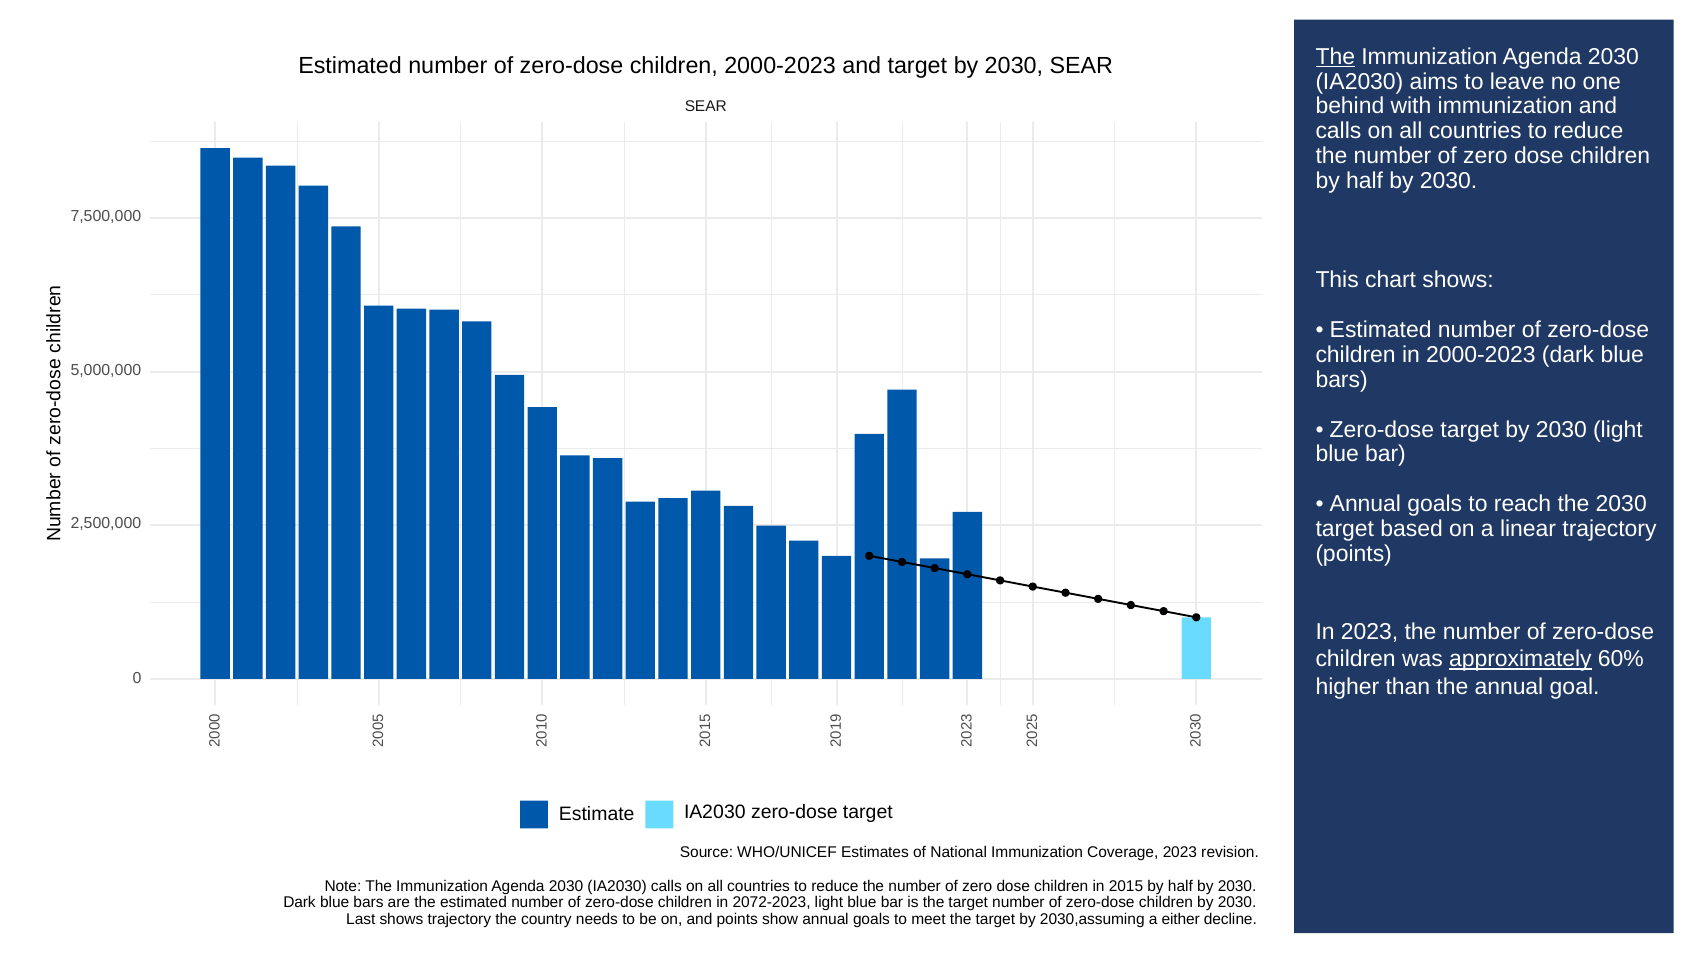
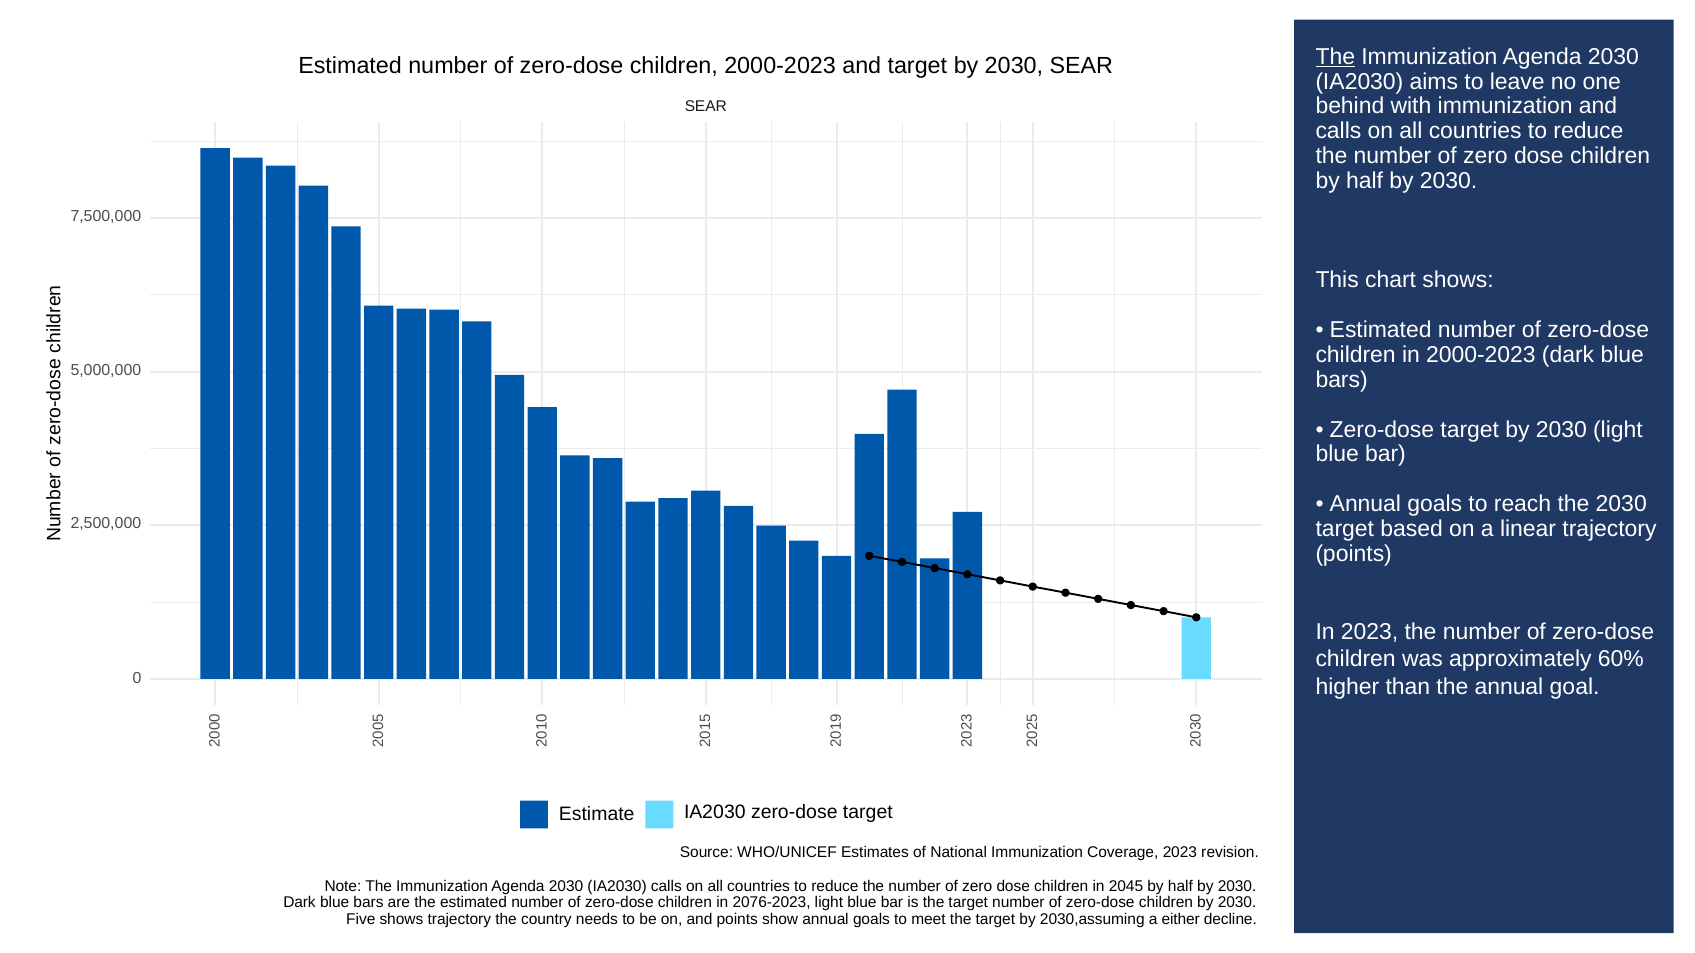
approximately underline: present -> none (1520, 659)
2015: 2015 -> 2045 (1126, 886)
2072-2023: 2072-2023 -> 2076-2023 (772, 903)
Last: Last -> Five (361, 920)
